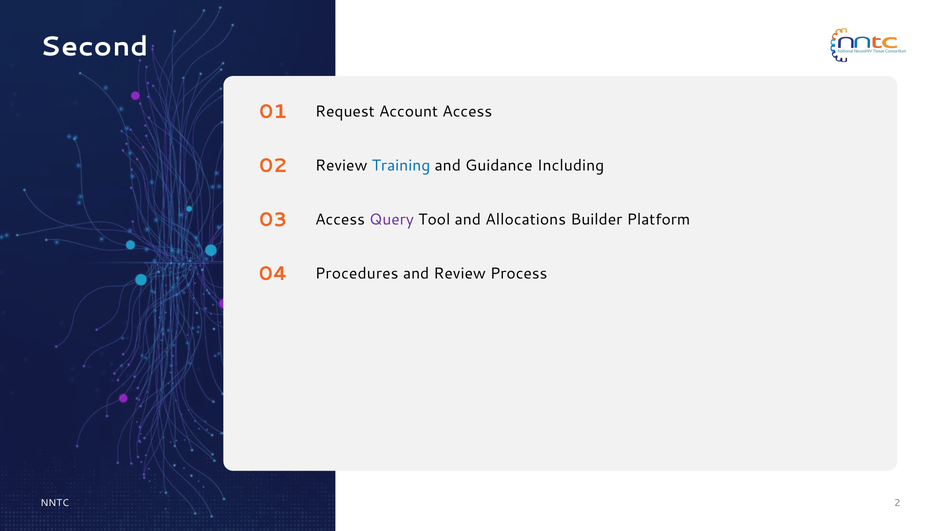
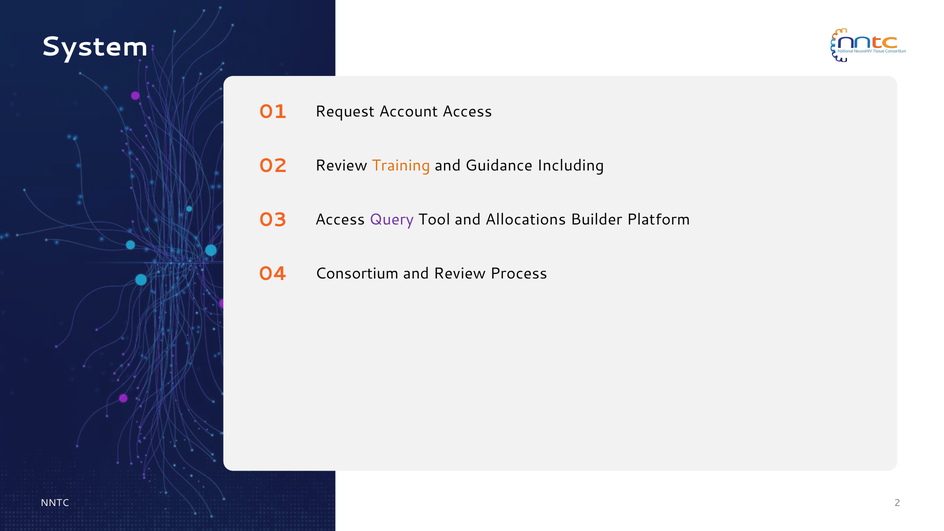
Second: Second -> System (95, 47)
Training colour: blue -> orange (401, 166)
Procedures: Procedures -> Consortium (357, 273)
